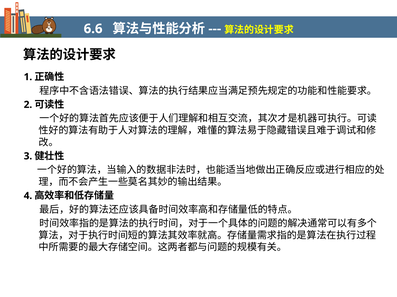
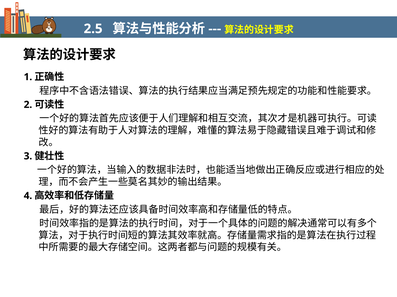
6.6: 6.6 -> 2.5 (93, 29)
